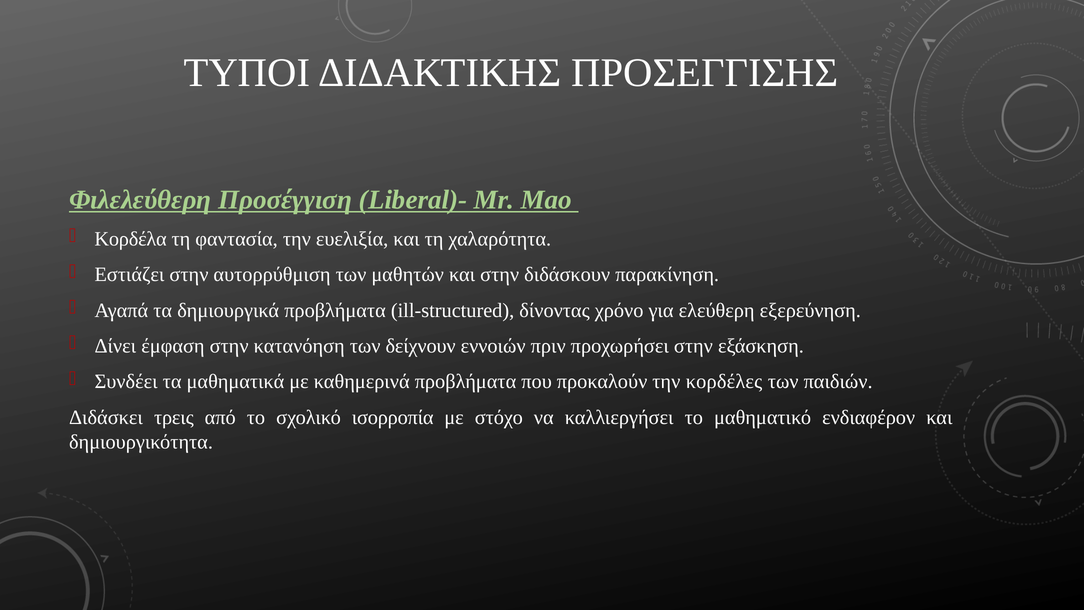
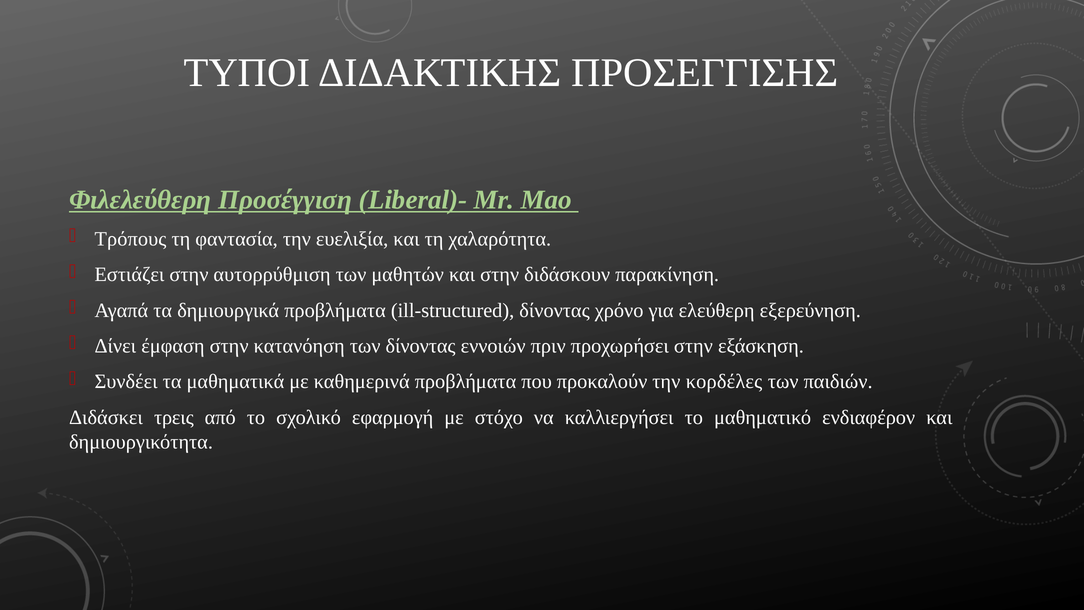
Κορδέλα: Κορδέλα -> Τρόπους (130, 239)
των δείχνουν: δείχνουν -> δίνοντας (421, 346)
ισορροπία: ισορροπία -> εφαρμογή (393, 417)
